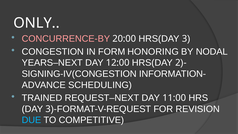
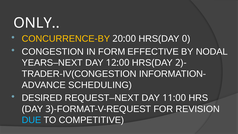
CONCURRENCE-BY colour: pink -> yellow (66, 39)
HRS(DAY 3: 3 -> 0 (185, 39)
HONORING: HONORING -> EFFECTIVE (153, 52)
SIGNING-IV(CONGESTION: SIGNING-IV(CONGESTION -> TRADER-IV(CONGESTION (79, 74)
TRAINED: TRAINED -> DESIRED (42, 98)
